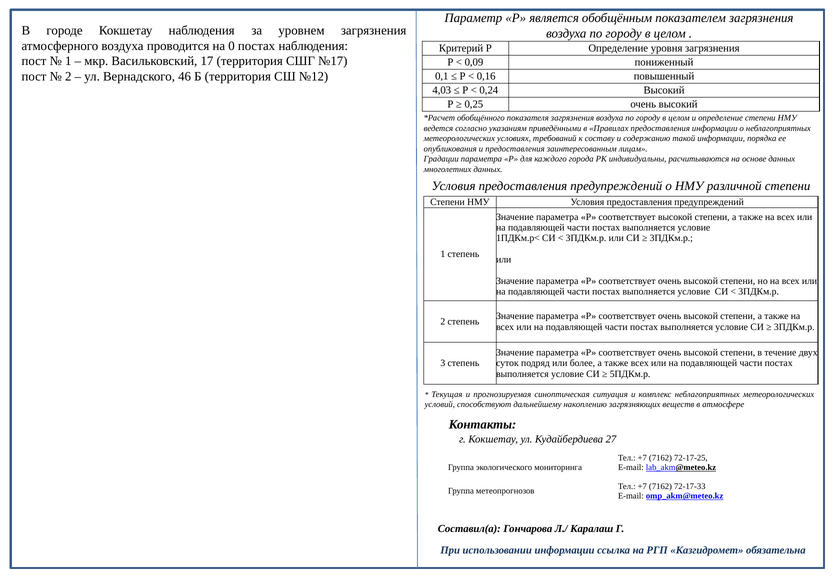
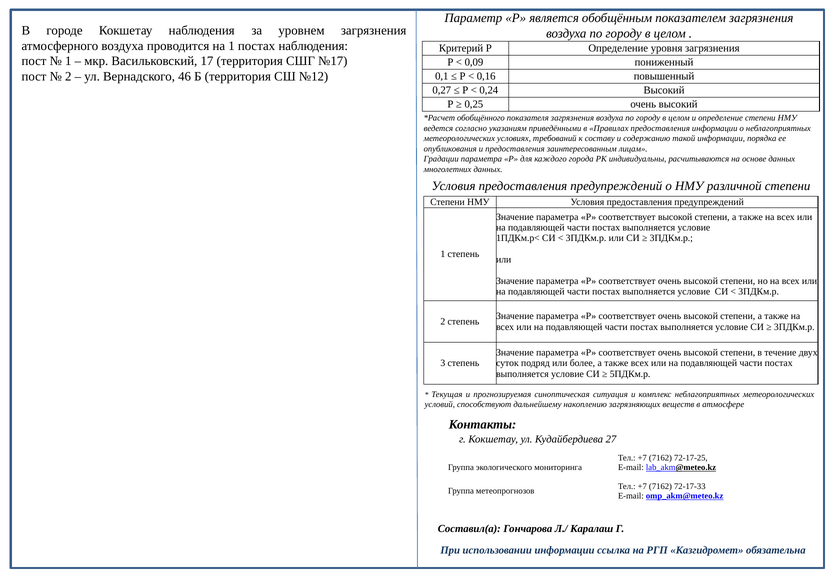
на 0: 0 -> 1 (231, 46)
4,03: 4,03 -> 0,27 (442, 90)
